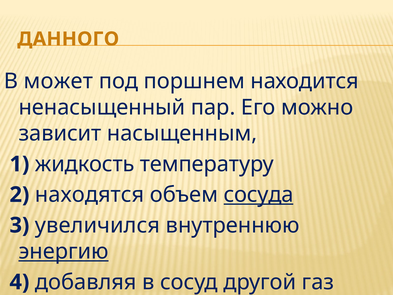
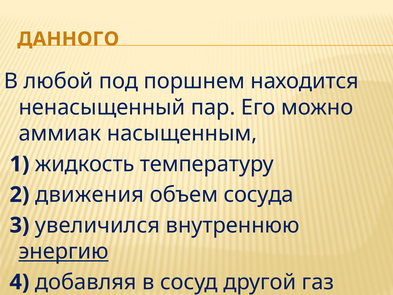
может: может -> любой (58, 81)
зависит: зависит -> аммиак (60, 133)
находятся: находятся -> движения (90, 195)
сосуда underline: present -> none (259, 195)
